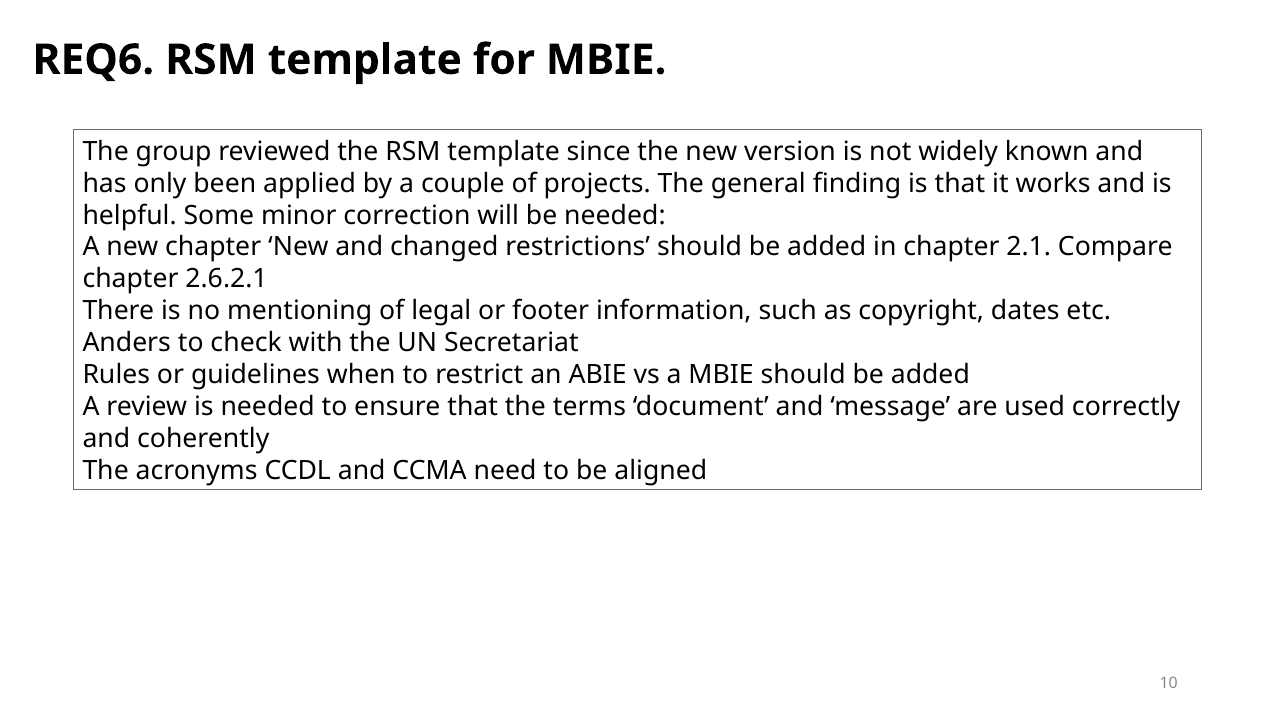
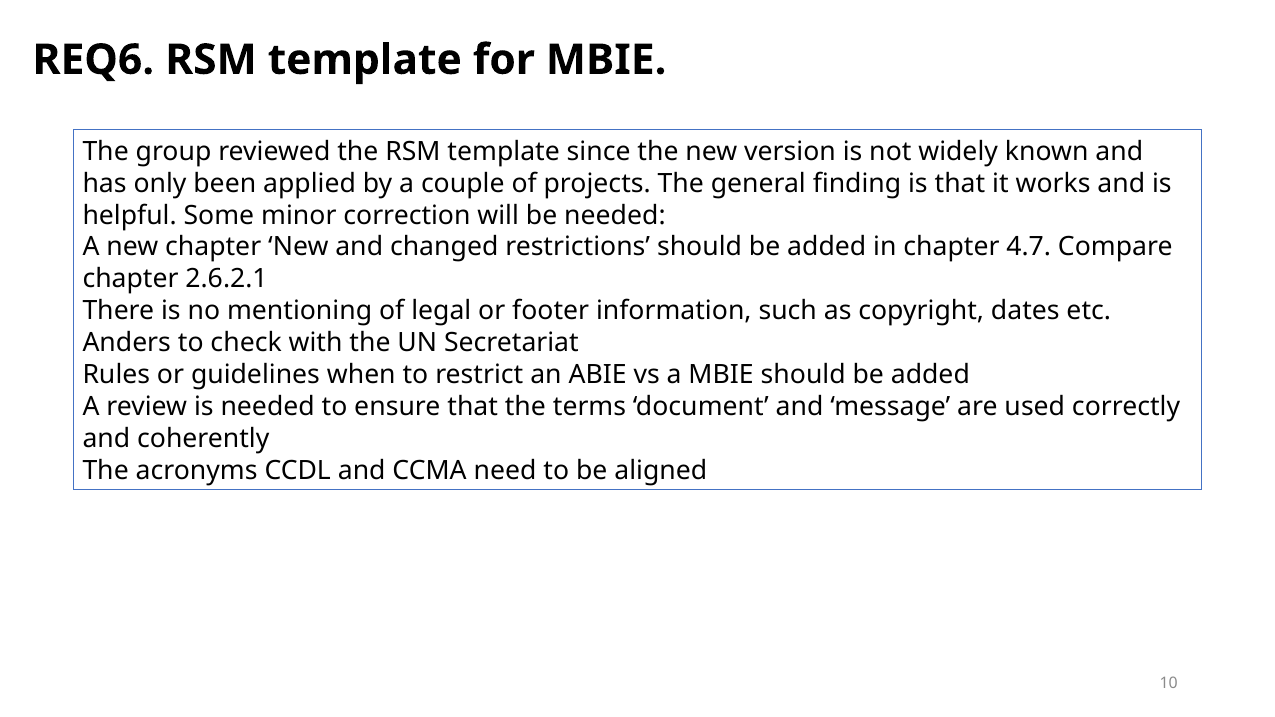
2.1: 2.1 -> 4.7 (1029, 247)
